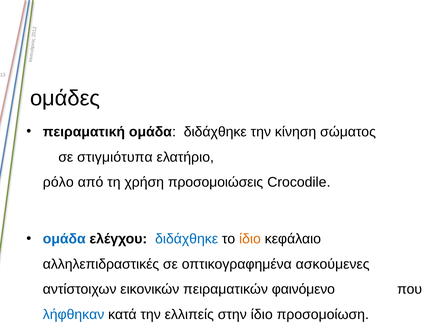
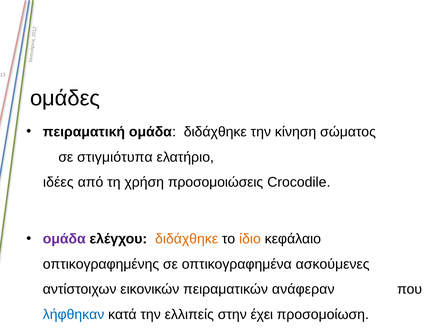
ρόλο: ρόλο -> ιδέες (58, 182)
ομάδα colour: blue -> purple (64, 239)
διδάχθηκε colour: blue -> orange (187, 239)
αλληλεπιδραστικές: αλληλεπιδραστικές -> οπτικογραφημένης (101, 264)
φαινόμενo: φαινόμενo -> ανάφεραν (303, 290)
στην ίδιο: ίδιο -> έχει (262, 315)
